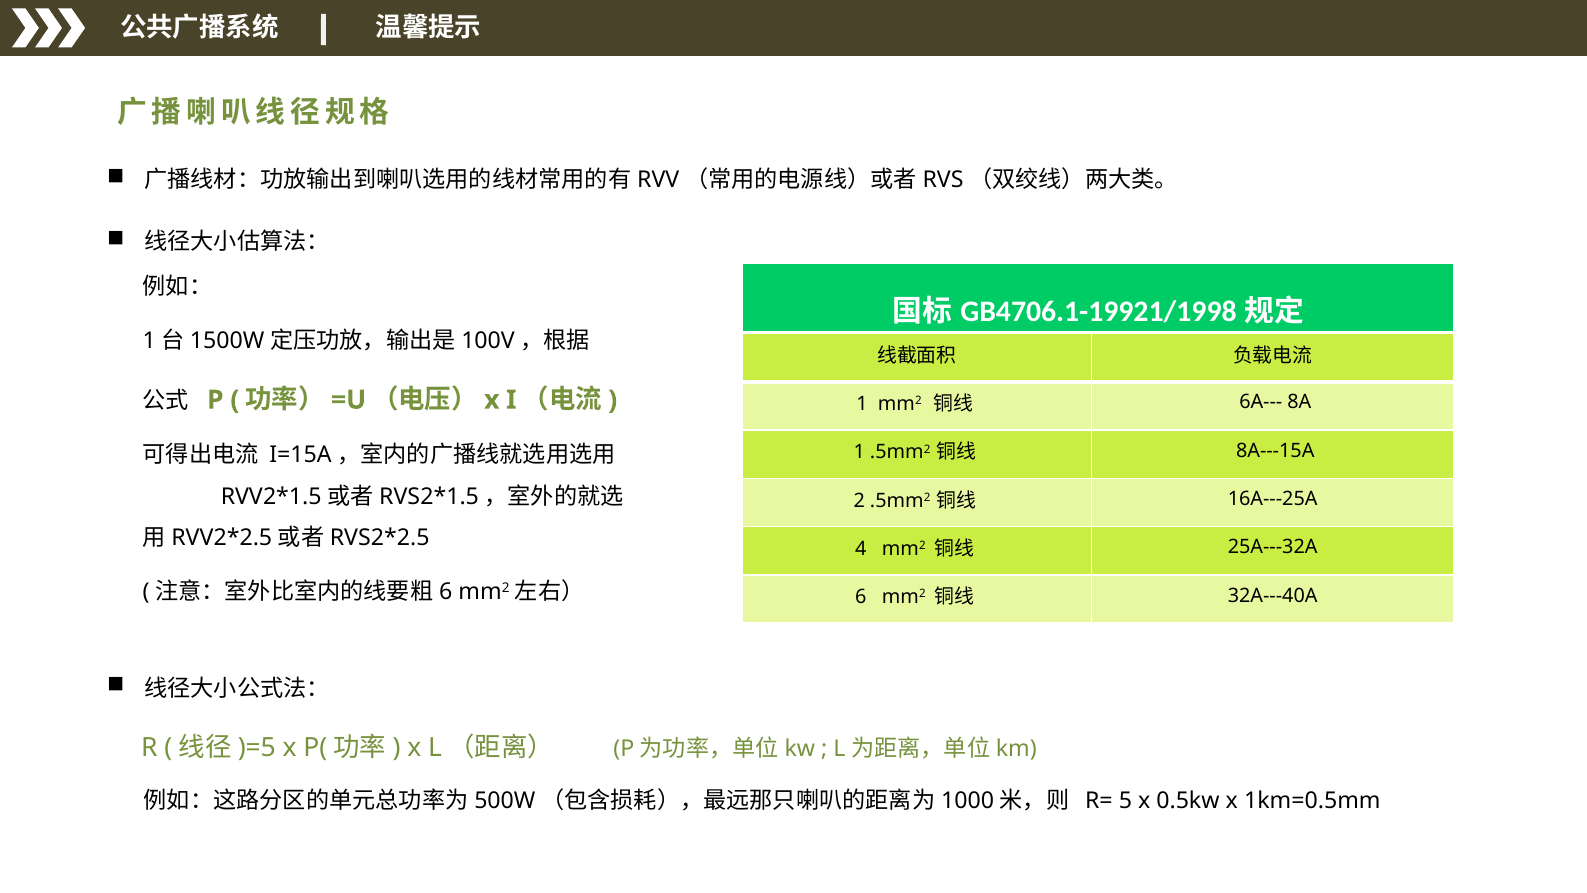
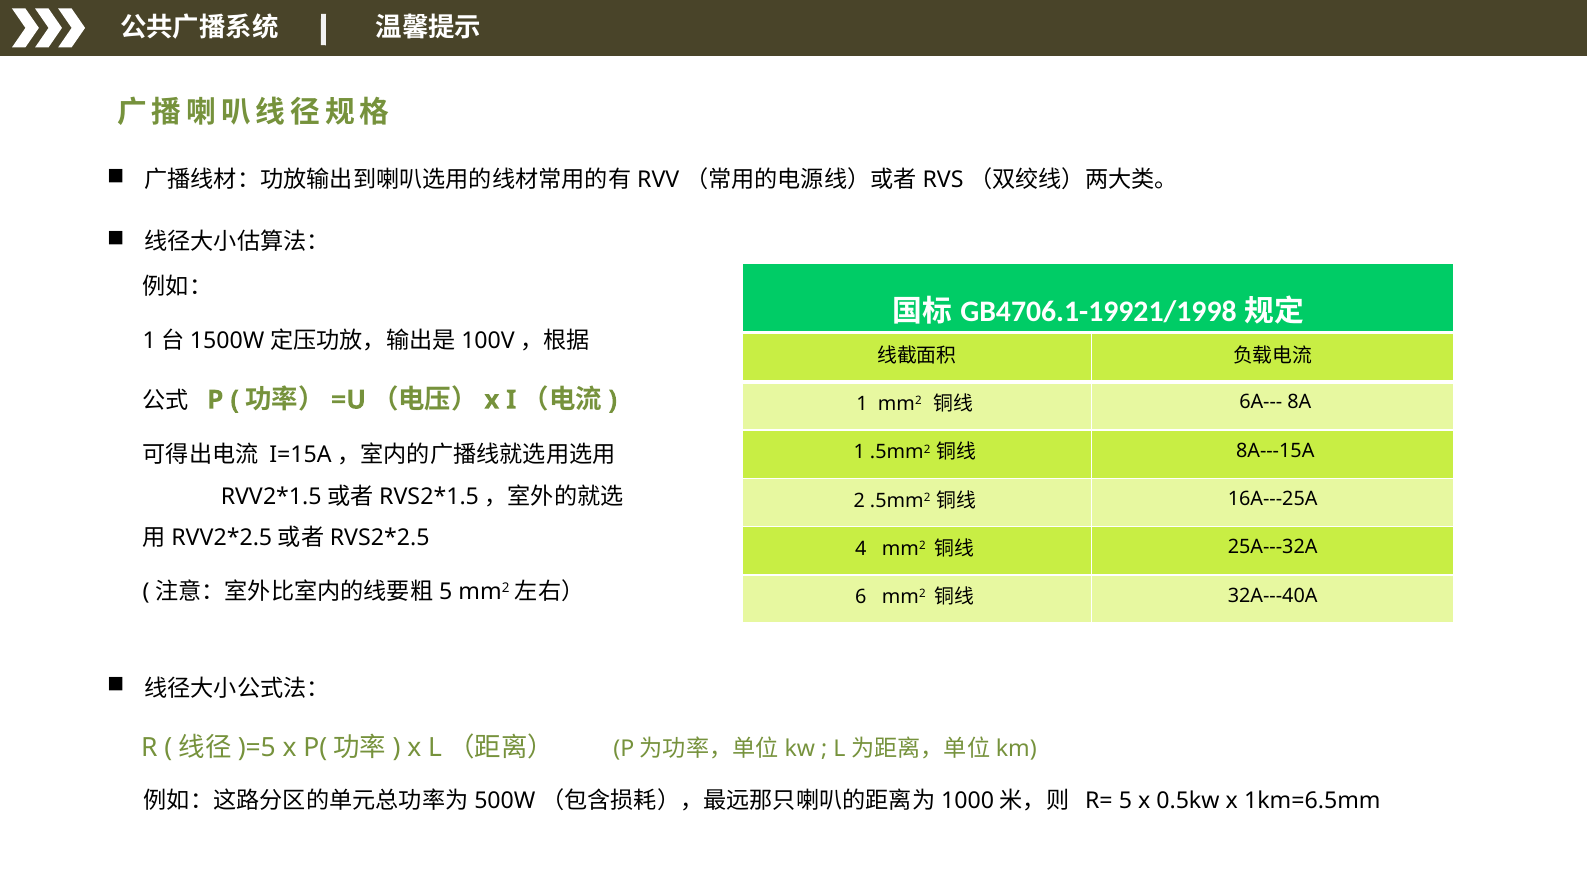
6: 6 -> 5 (446, 591)
1km=0.5mm: 1km=0.5mm -> 1km=6.5mm (1312, 800)
